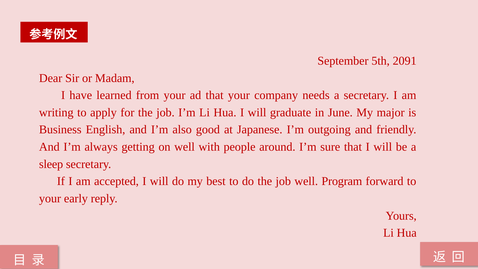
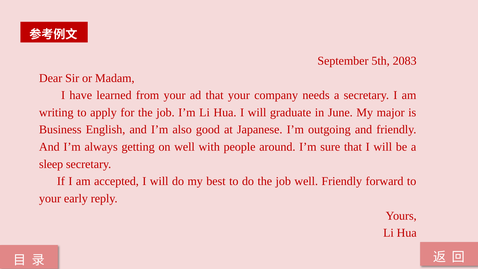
2091: 2091 -> 2083 (405, 61)
well Program: Program -> Friendly (342, 181)
